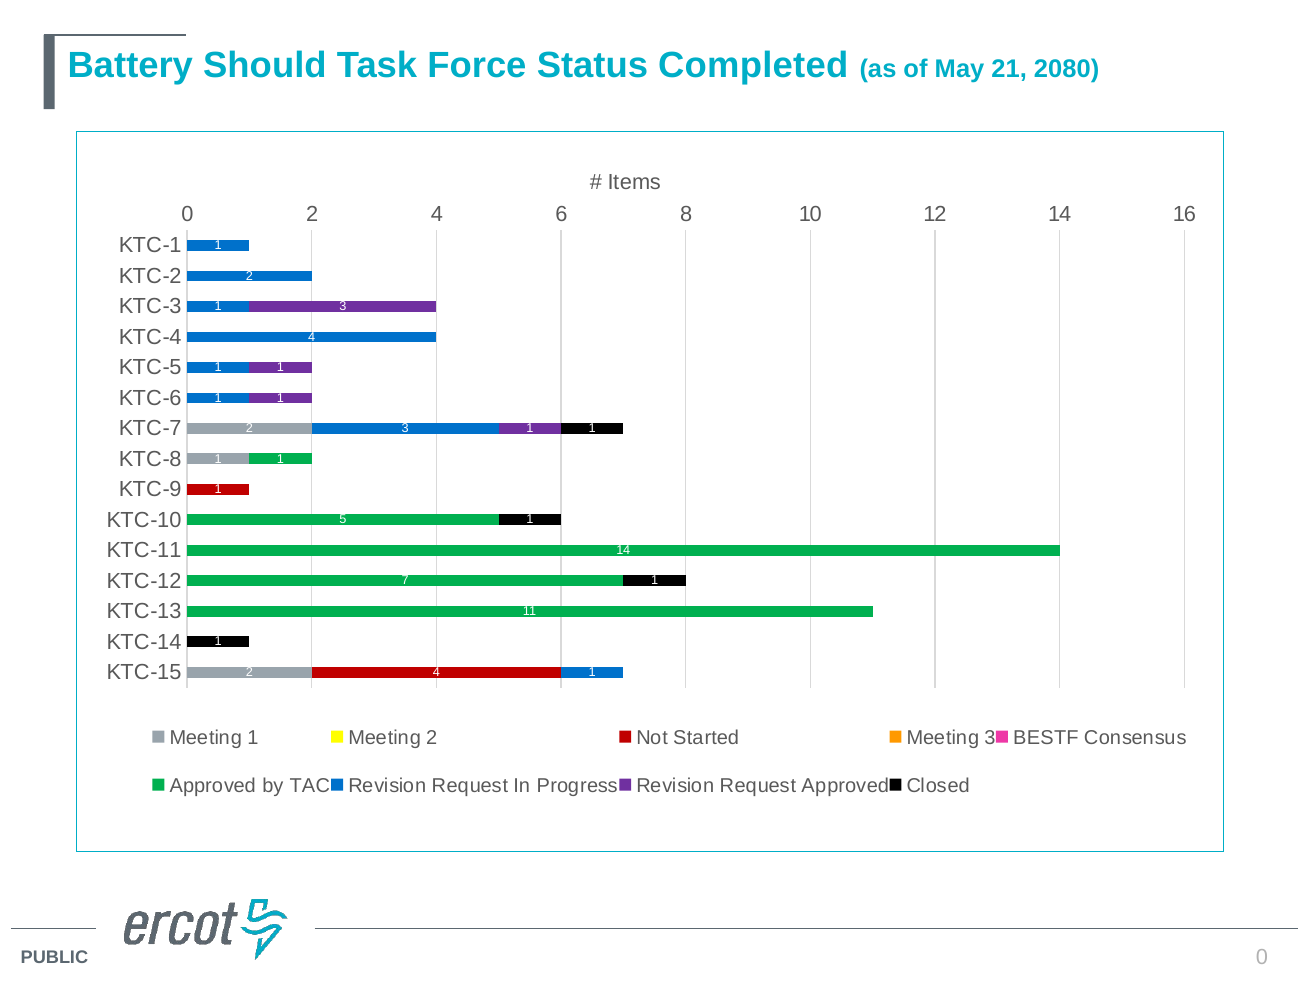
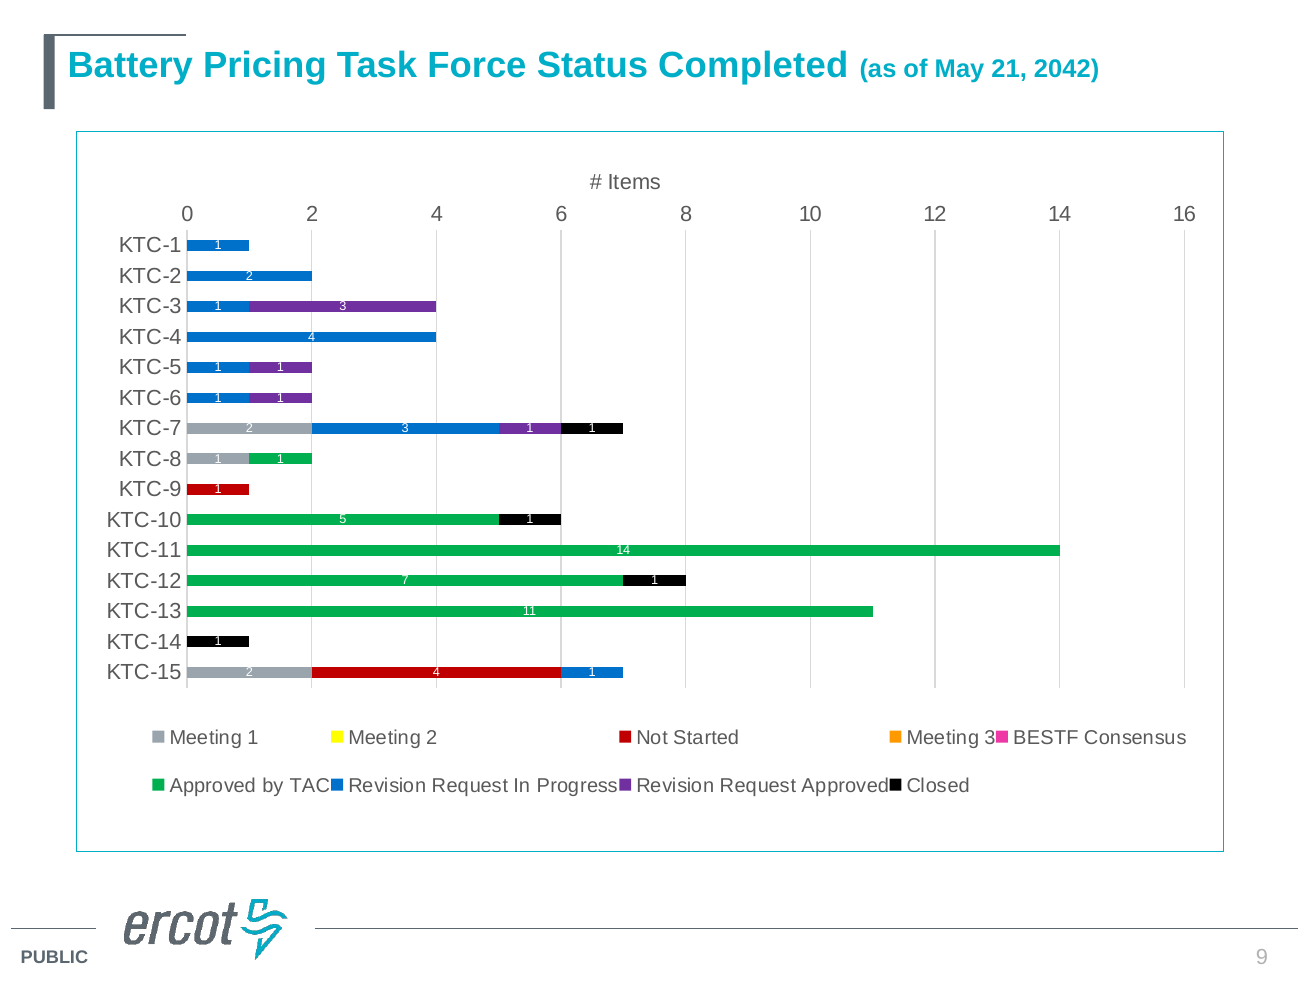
Should: Should -> Pricing (265, 66)
2080: 2080 -> 2042 (1067, 69)
0: 0 -> 9 (1262, 958)
